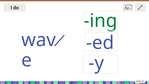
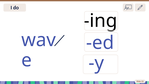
ing colour: green -> black (100, 21)
